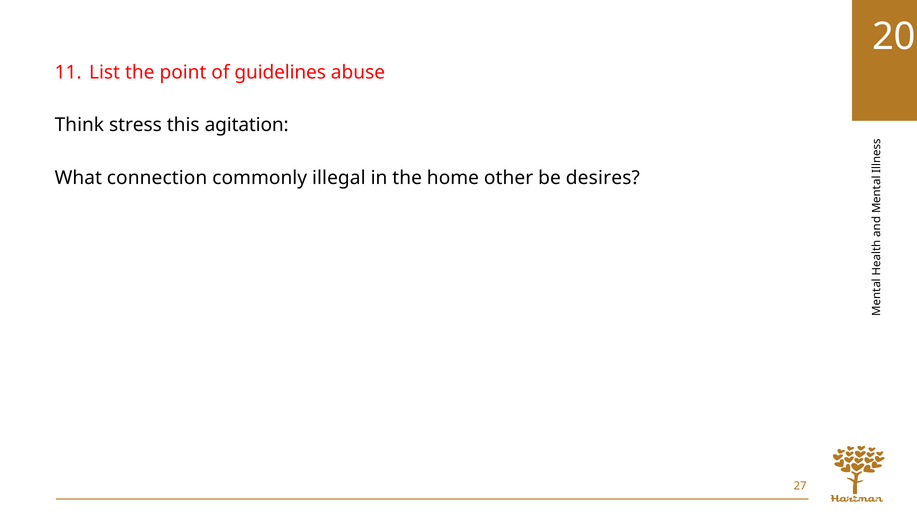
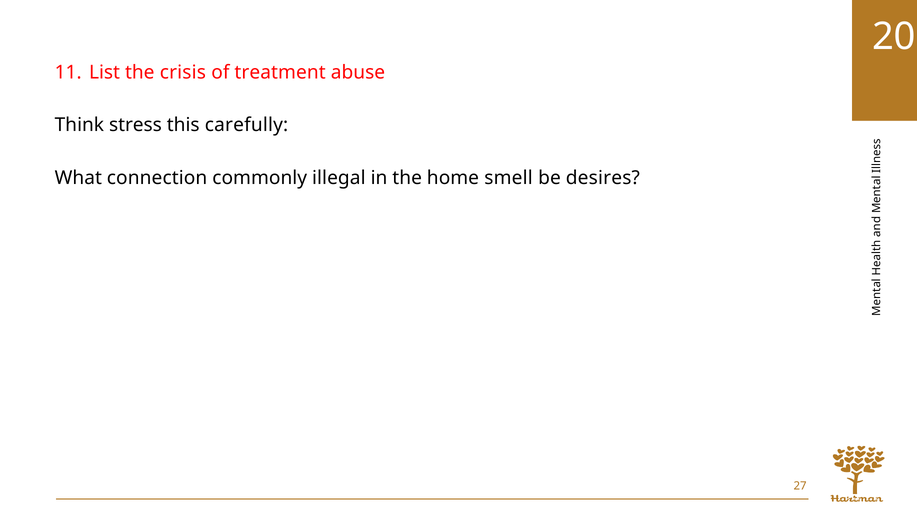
point: point -> crisis (183, 72)
guidelines: guidelines -> treatment (280, 72)
agitation: agitation -> carefully (247, 125)
other: other -> smell (508, 178)
